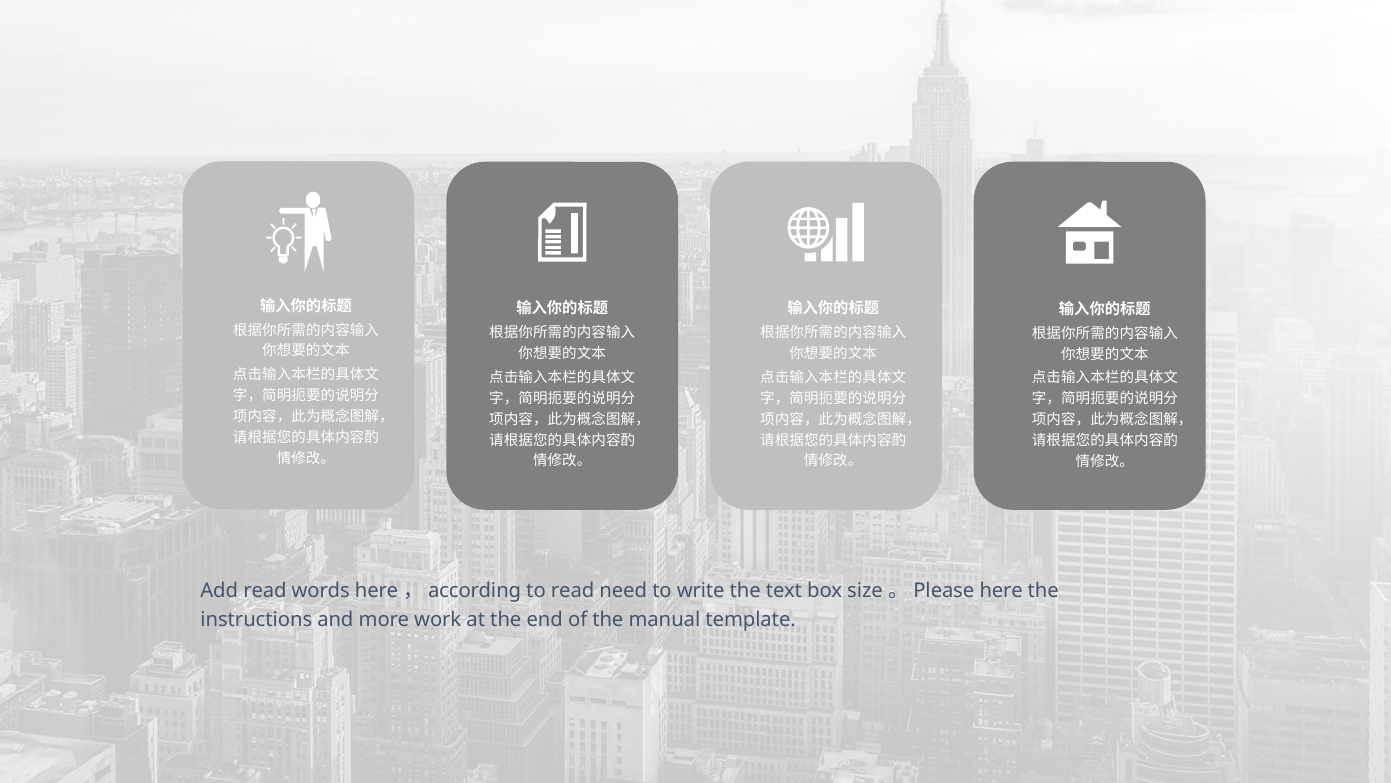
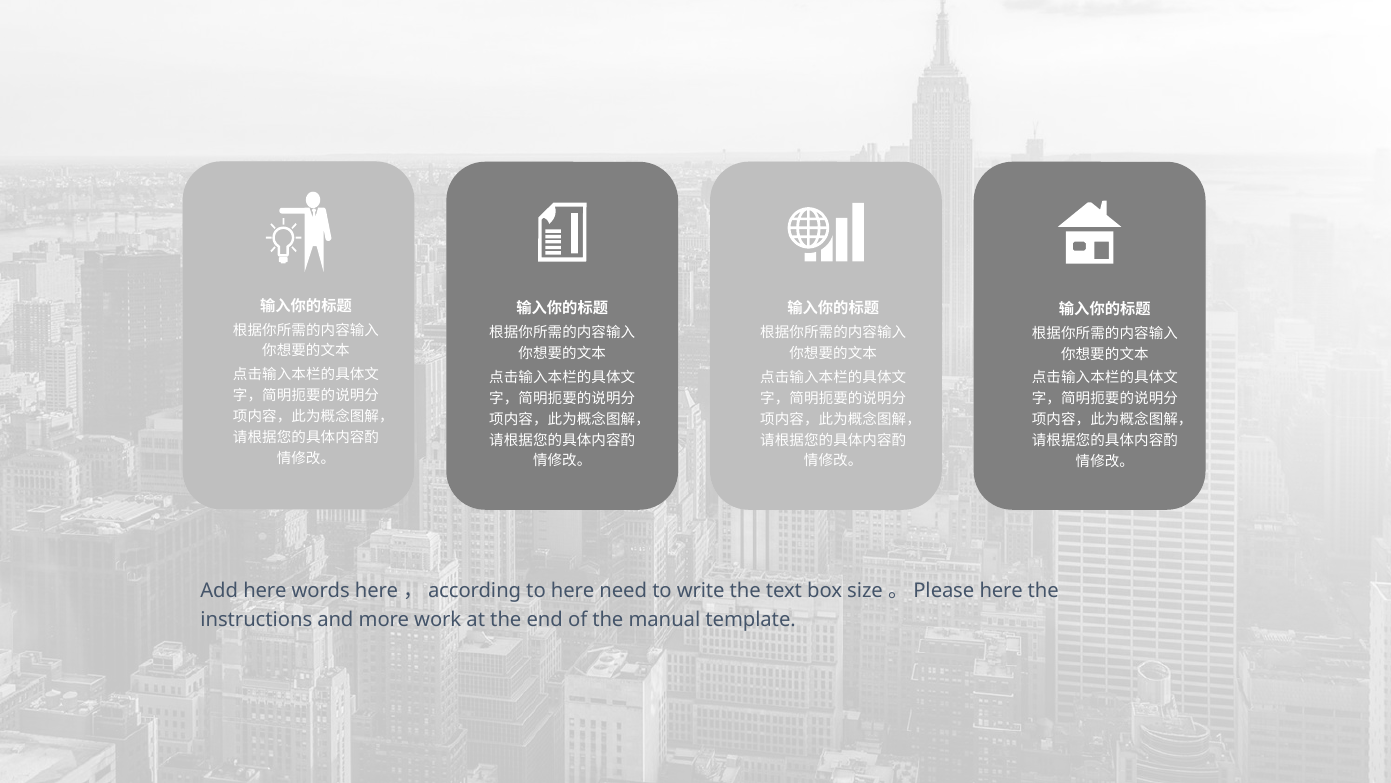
Add read: read -> here (265, 591)
to read: read -> here (573, 591)
